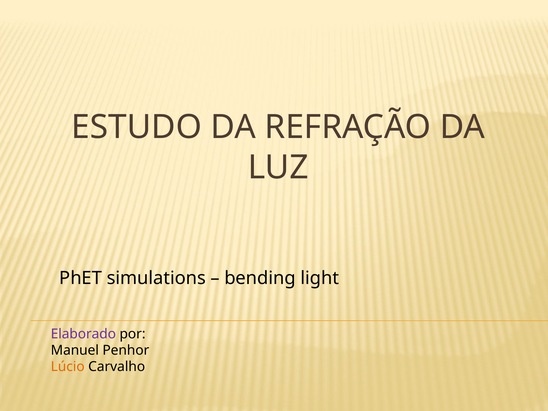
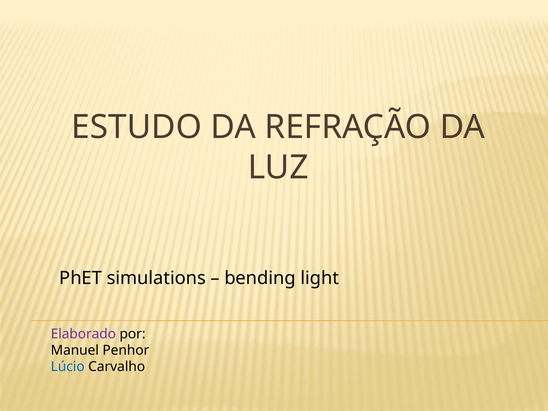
Lúcio colour: orange -> blue (68, 367)
